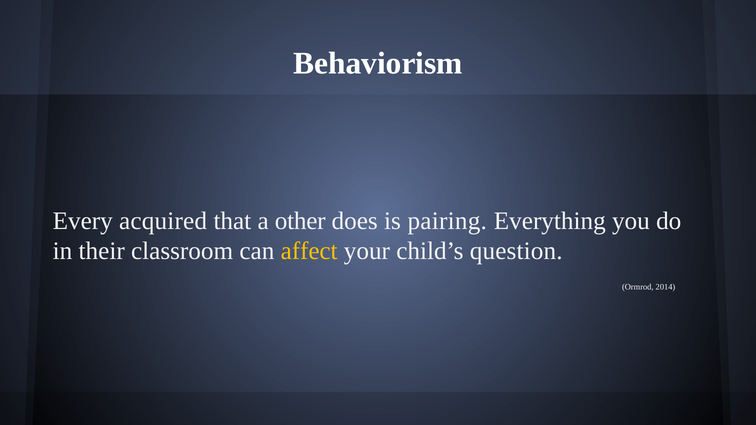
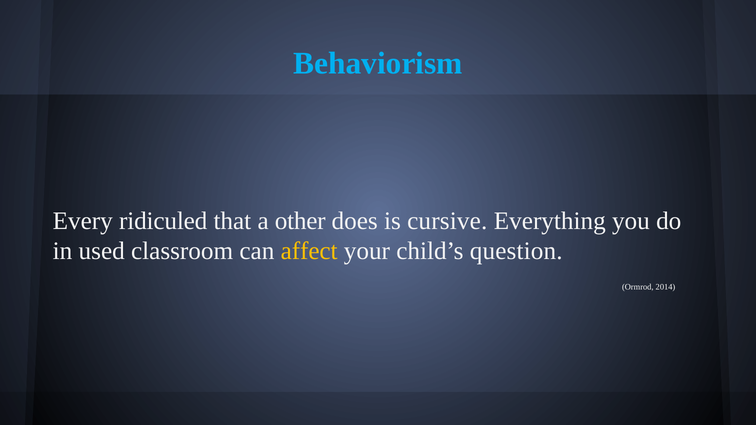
Behaviorism colour: white -> light blue (378, 64)
acquired: acquired -> ridiculed (163, 221)
pairing: pairing -> cursive (447, 221)
their: their -> used (102, 251)
